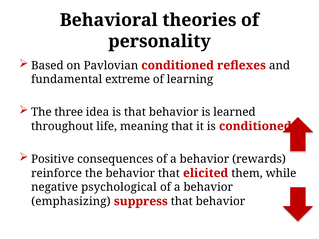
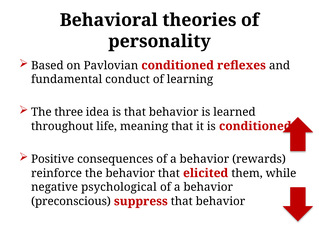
extreme: extreme -> conduct (128, 80)
emphasizing: emphasizing -> preconscious (71, 202)
